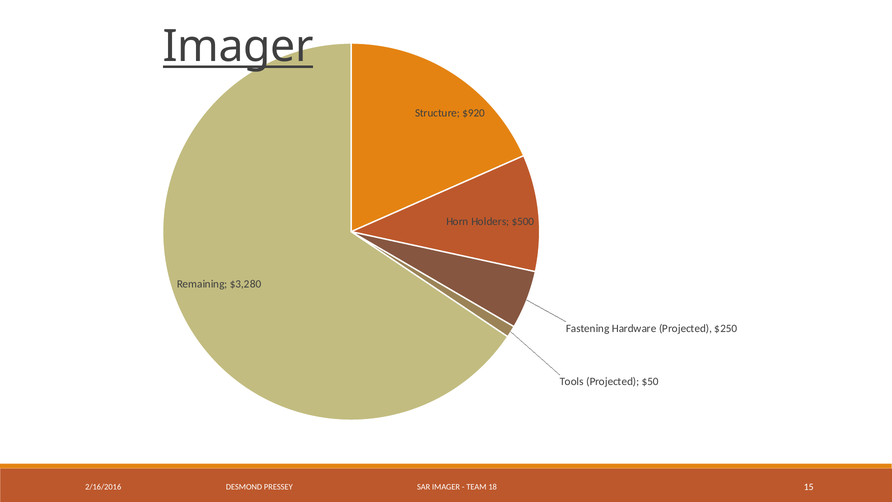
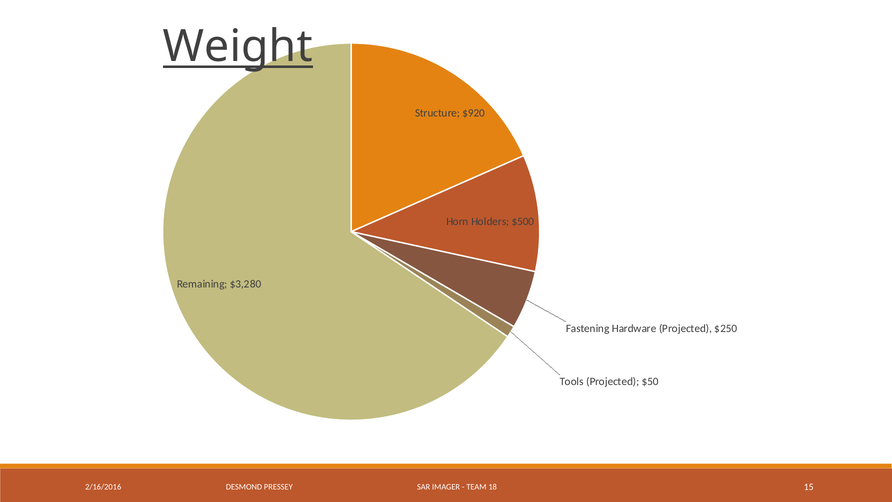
Imager: Imager -> Weight (238, 46)
